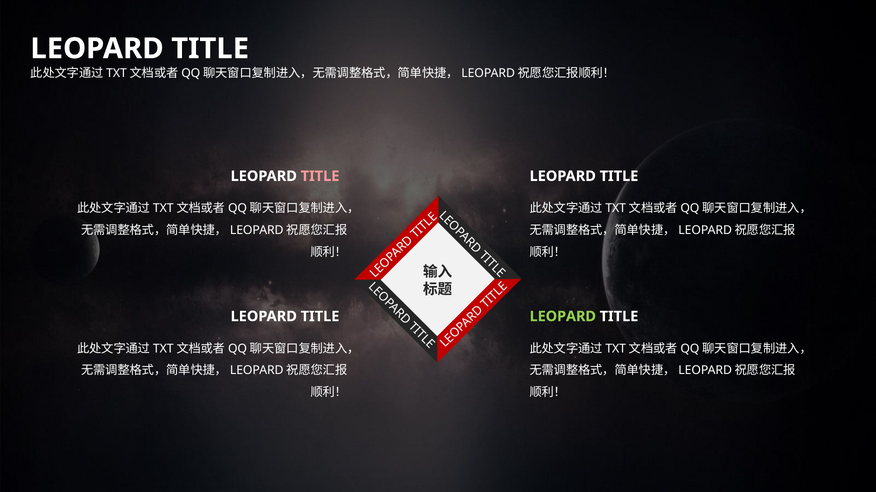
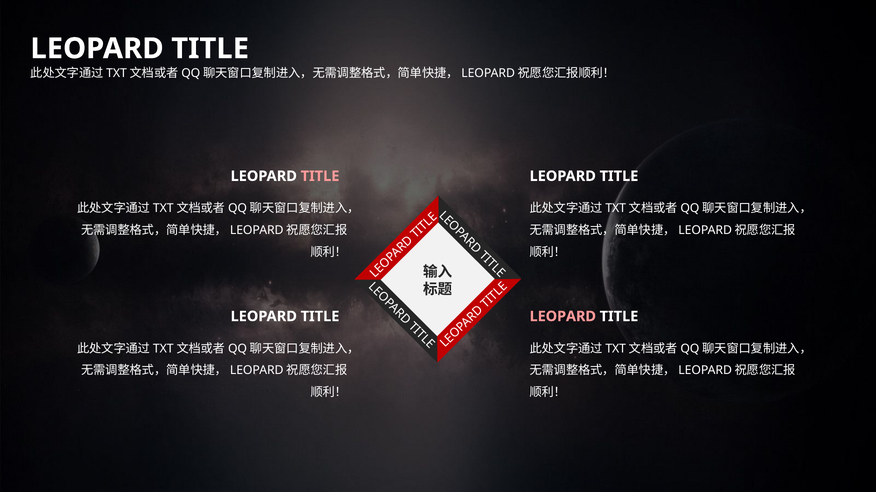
LEOPARD colour: light green -> pink (563, 317)
